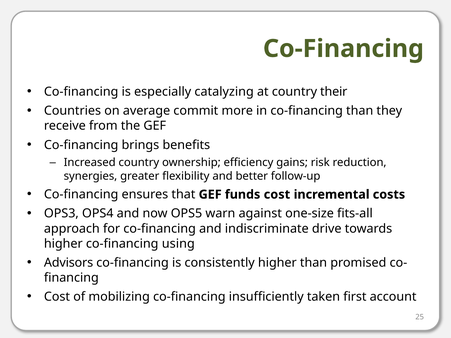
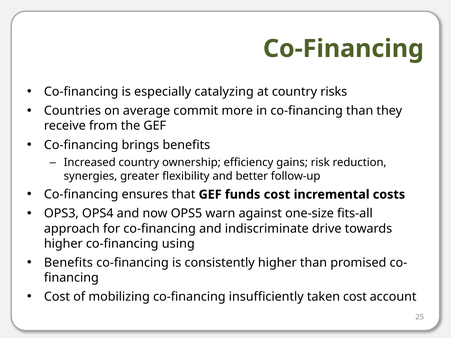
their: their -> risks (334, 92)
Advisors: Advisors -> Benefits (68, 263)
taken first: first -> cost (355, 297)
